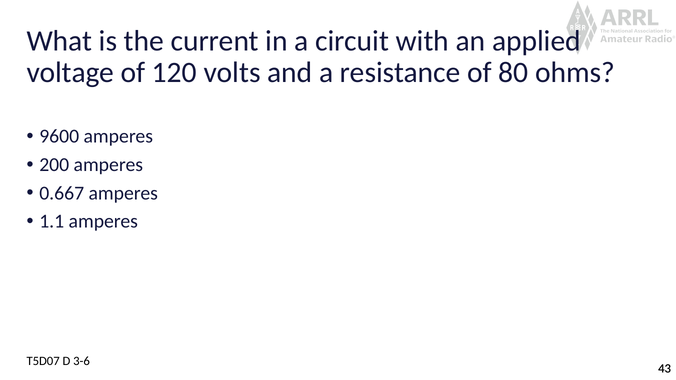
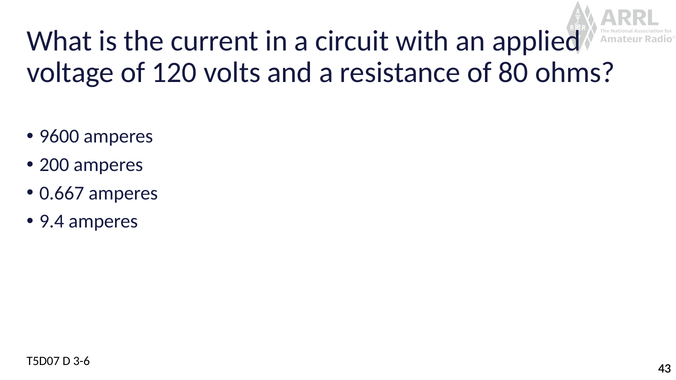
1.1: 1.1 -> 9.4 (52, 222)
